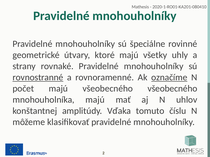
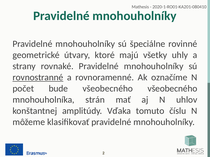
označíme underline: present -> none (169, 78)
počet majú: majú -> bude (58, 89)
mnohouholníka majú: majú -> strán (95, 100)
